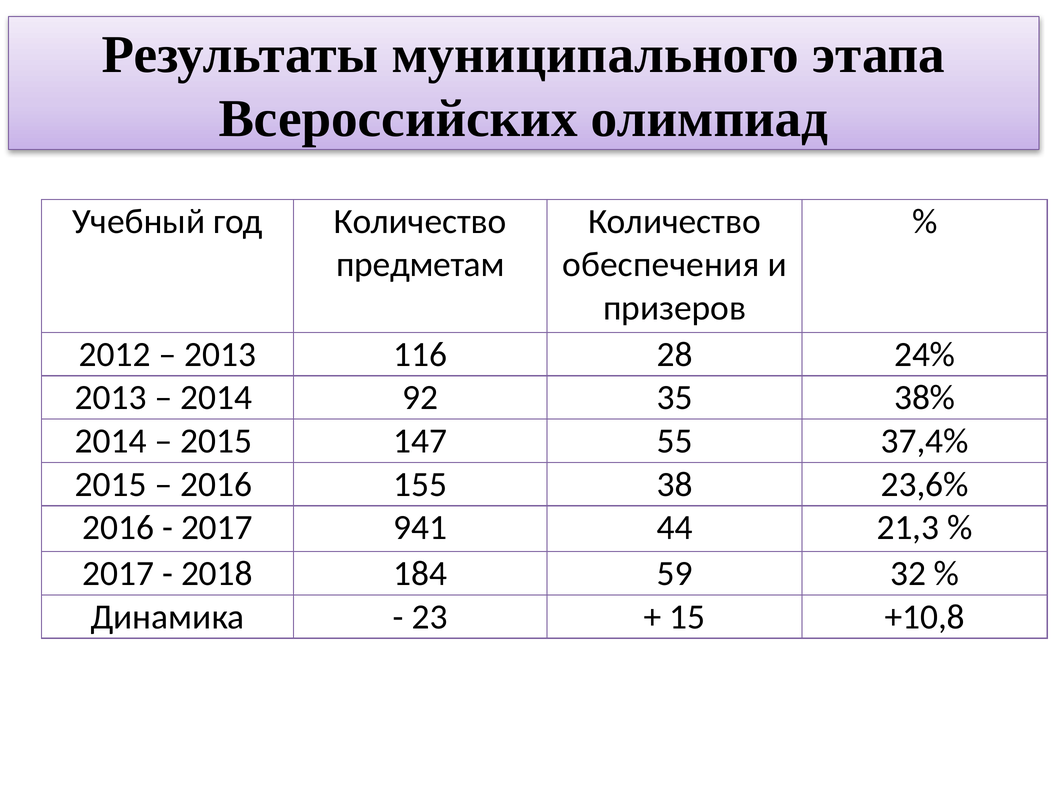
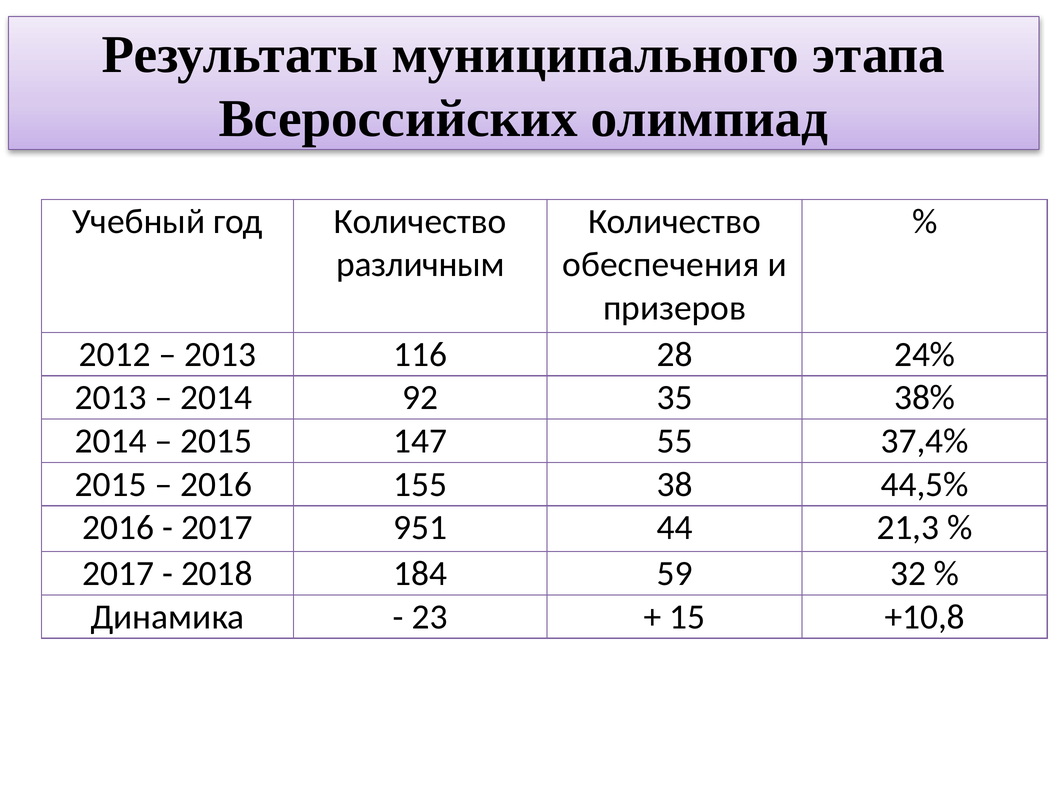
предметам: предметам -> различным (420, 265)
23,6%: 23,6% -> 44,5% (925, 484)
941: 941 -> 951 (420, 528)
